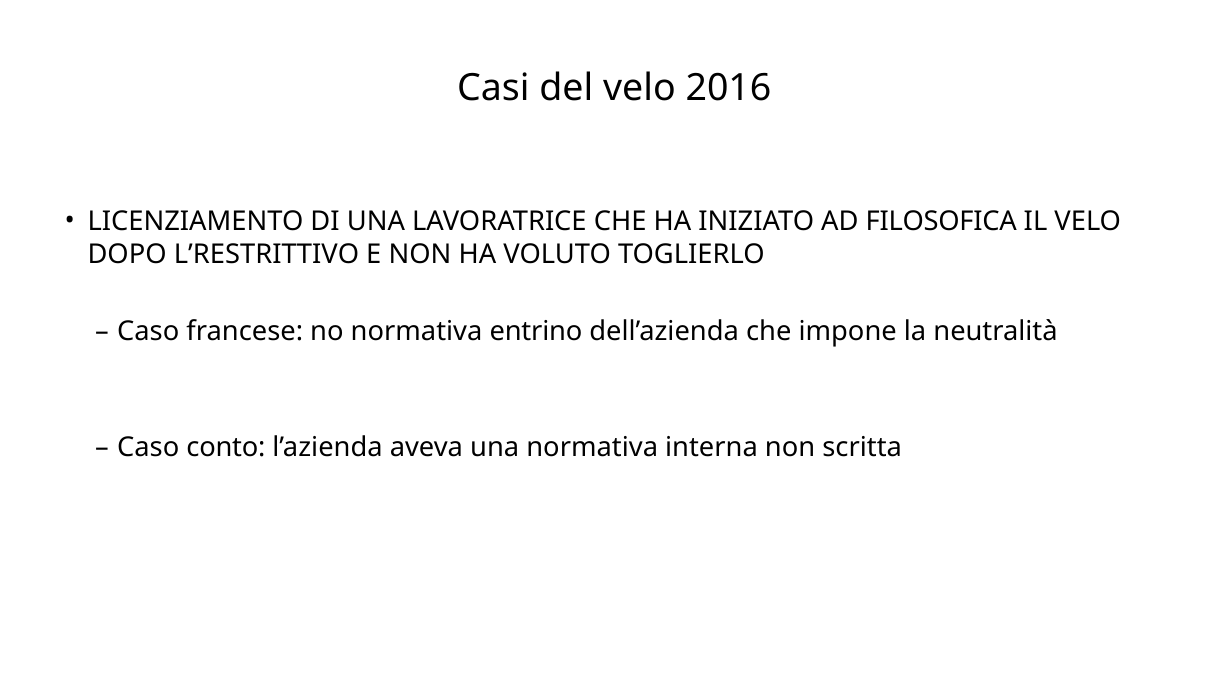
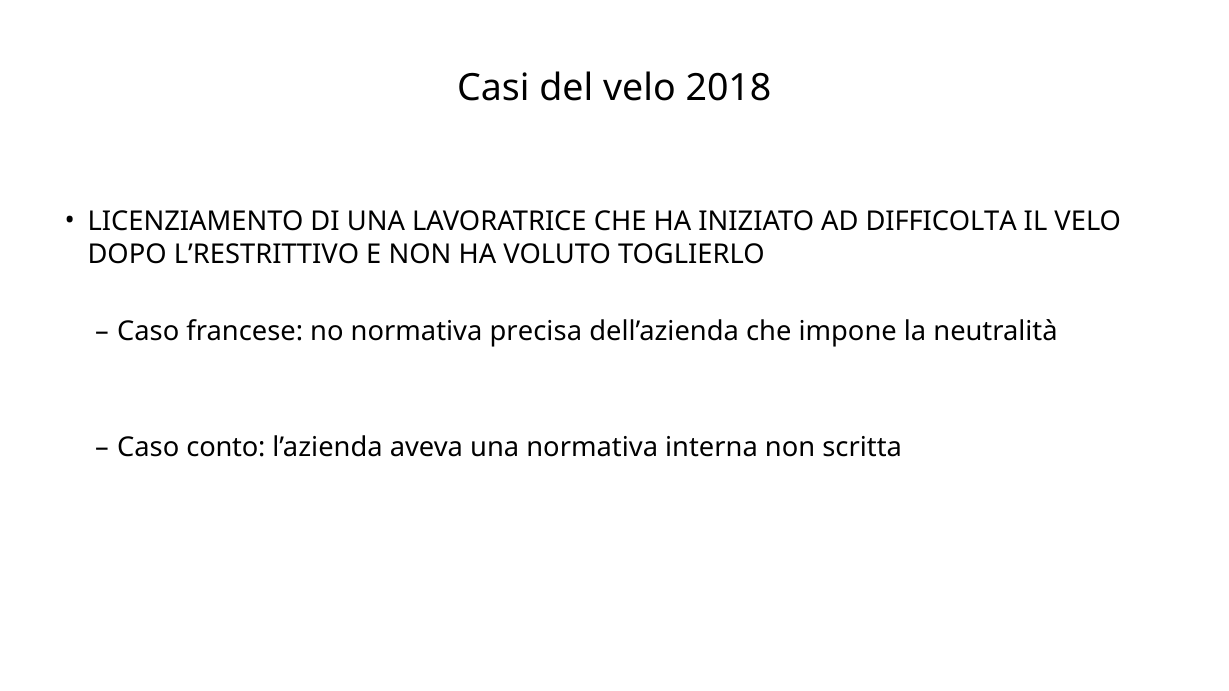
2016: 2016 -> 2018 (728, 88)
FILOSOFICA: FILOSOFICA -> DIFFICOLTA (941, 221)
entrino: entrino -> precisa (536, 332)
